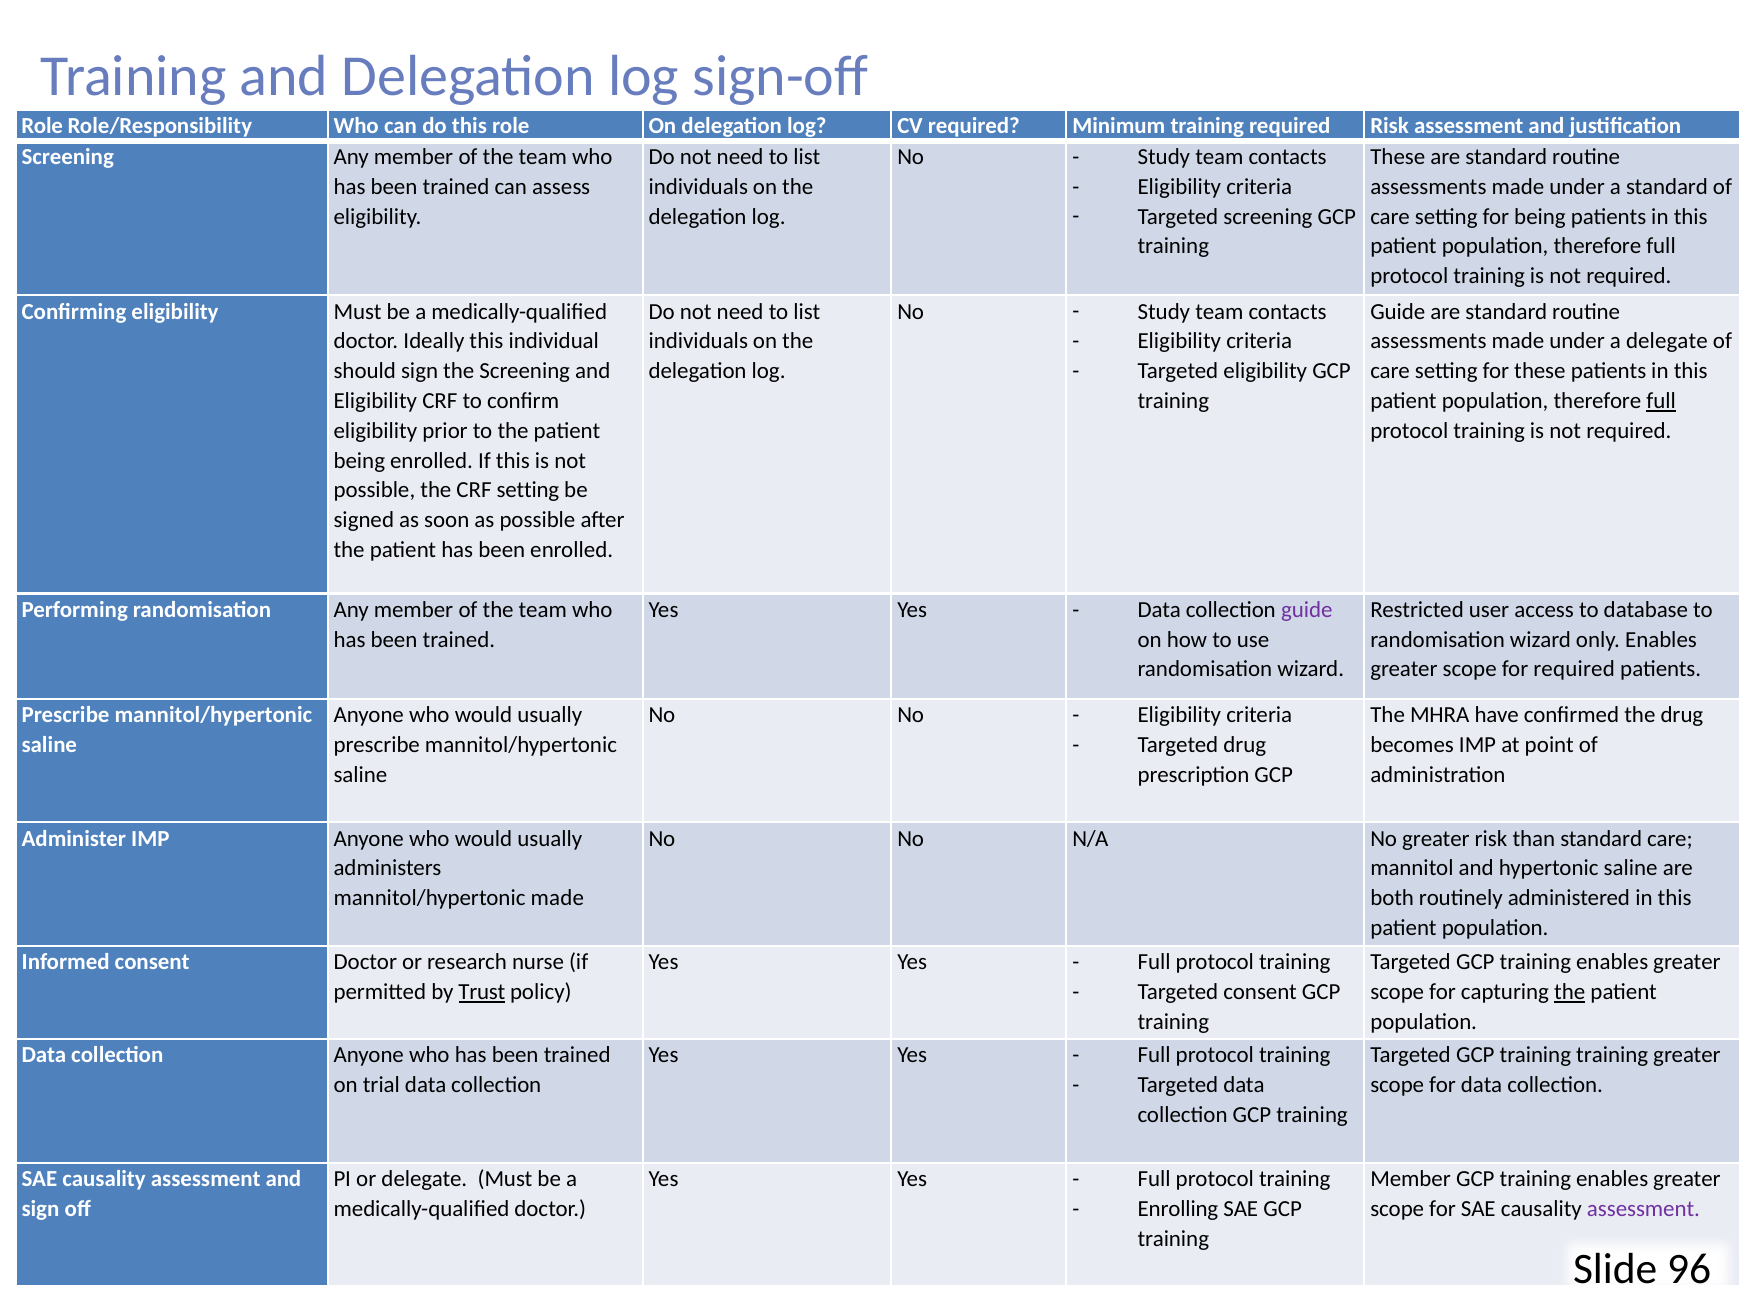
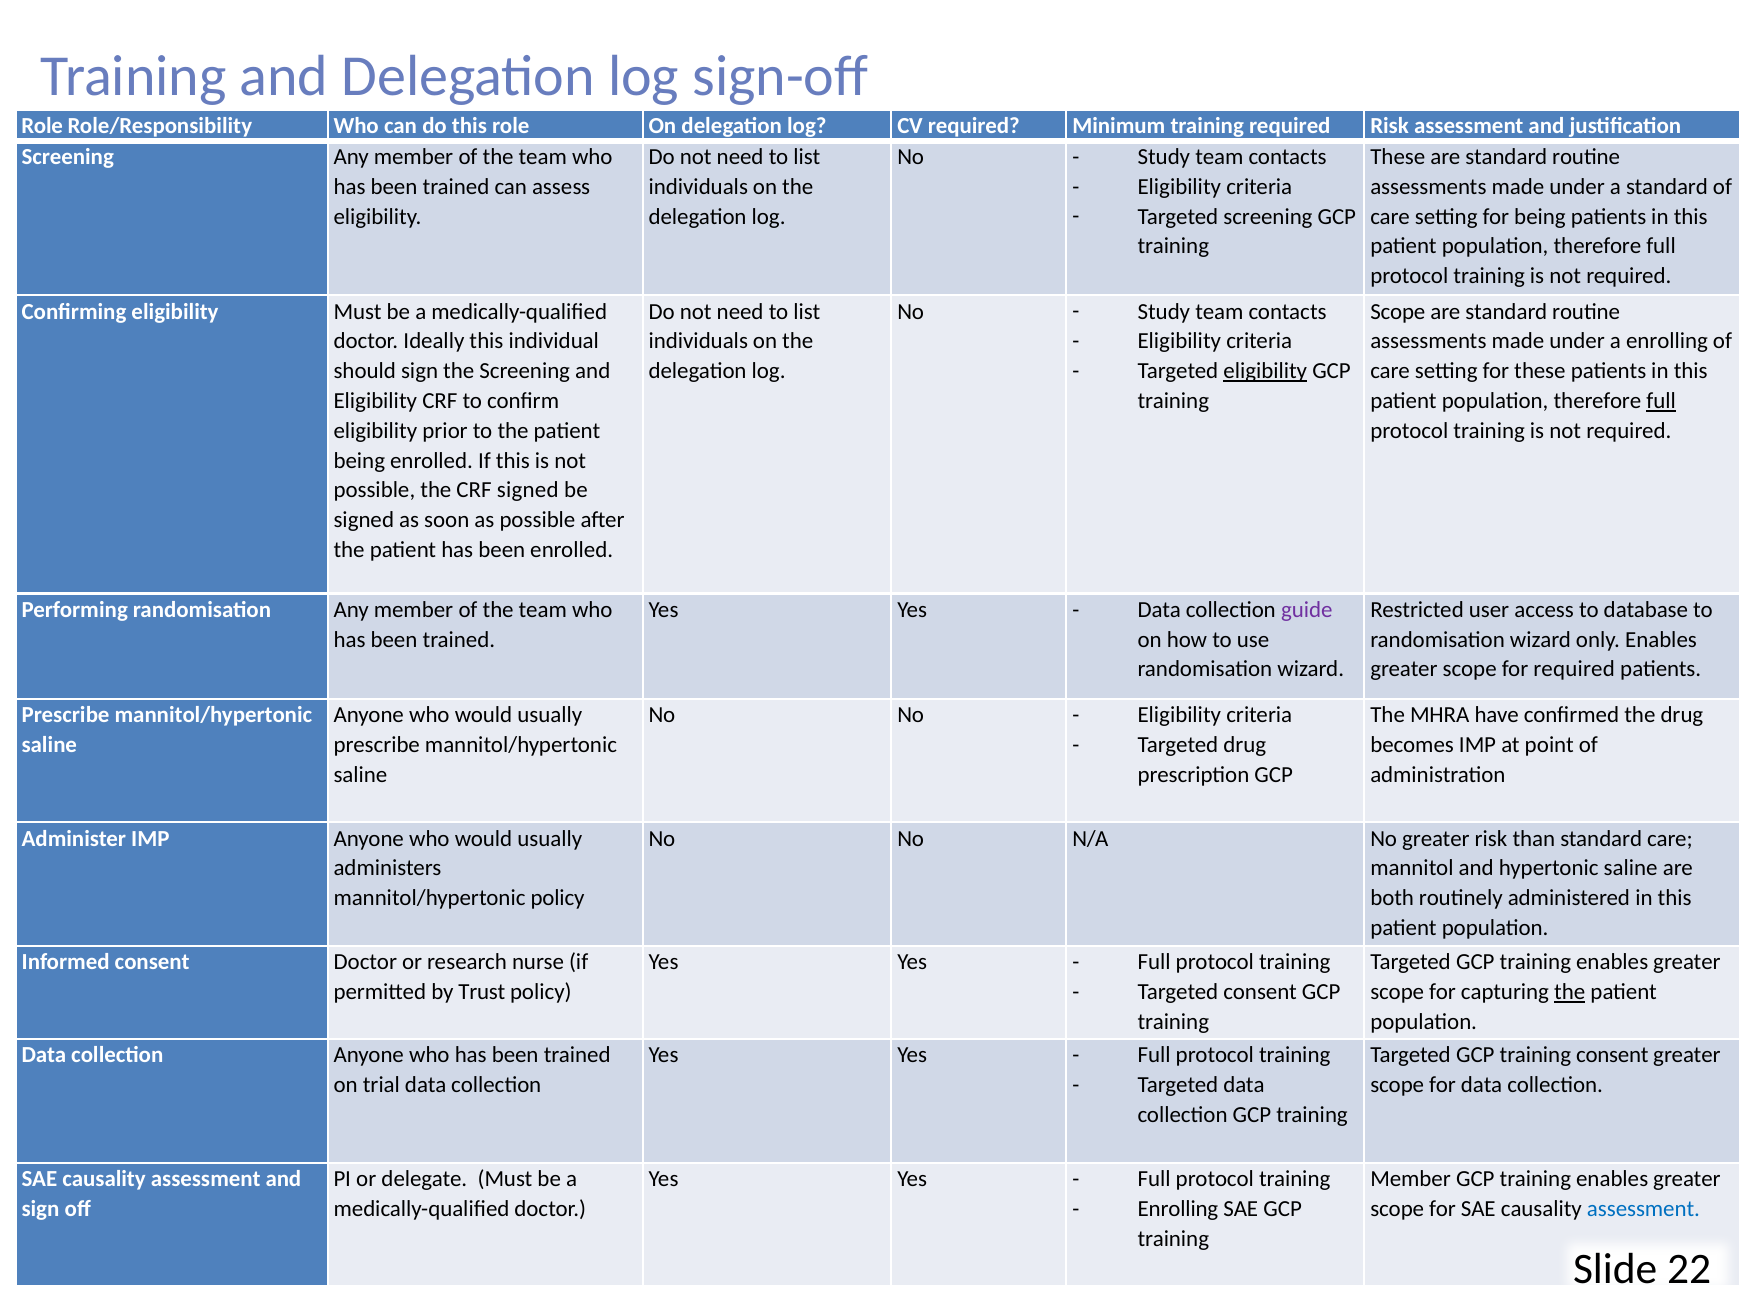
Guide: Guide -> Scope (1398, 312)
a delegate: delegate -> enrolling (1667, 341)
eligibility underline: none -> present (1265, 371)
CRF setting: setting -> signed (528, 490)
mannitol/hypertonic made: made -> policy (558, 898)
Trust underline: present -> none (482, 992)
training training: training -> consent (1612, 1055)
assessment colour: purple -> blue (1643, 1209)
96: 96 -> 22 (1689, 1269)
